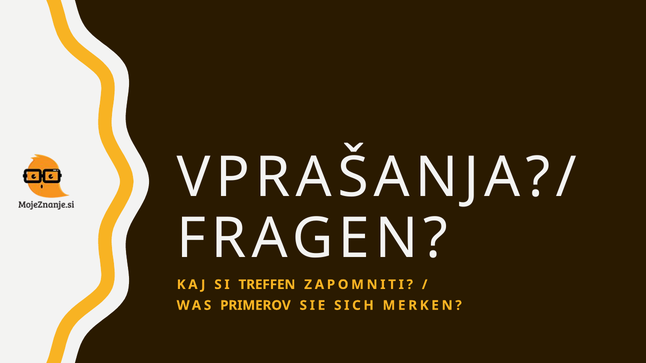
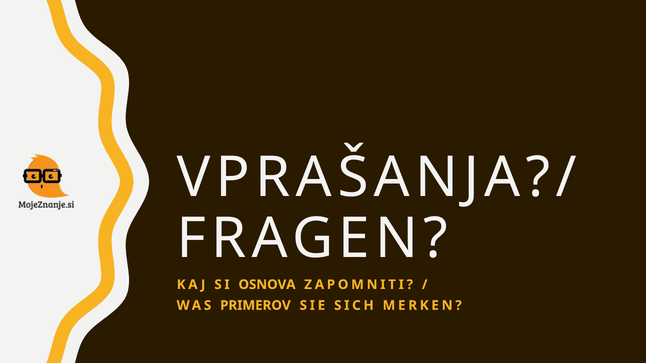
TREFFEN: TREFFEN -> OSNOVA (267, 285)
